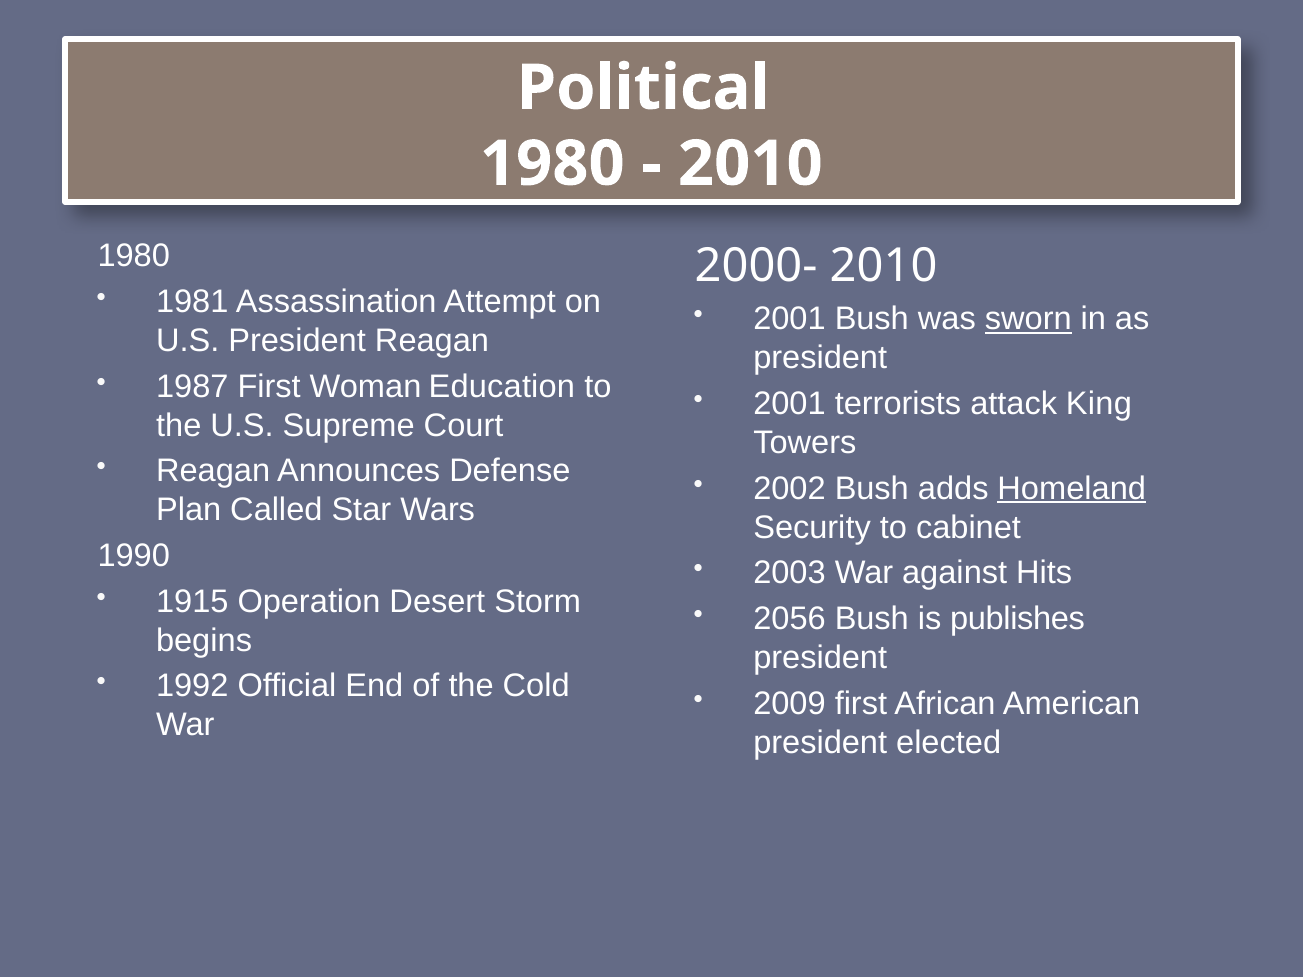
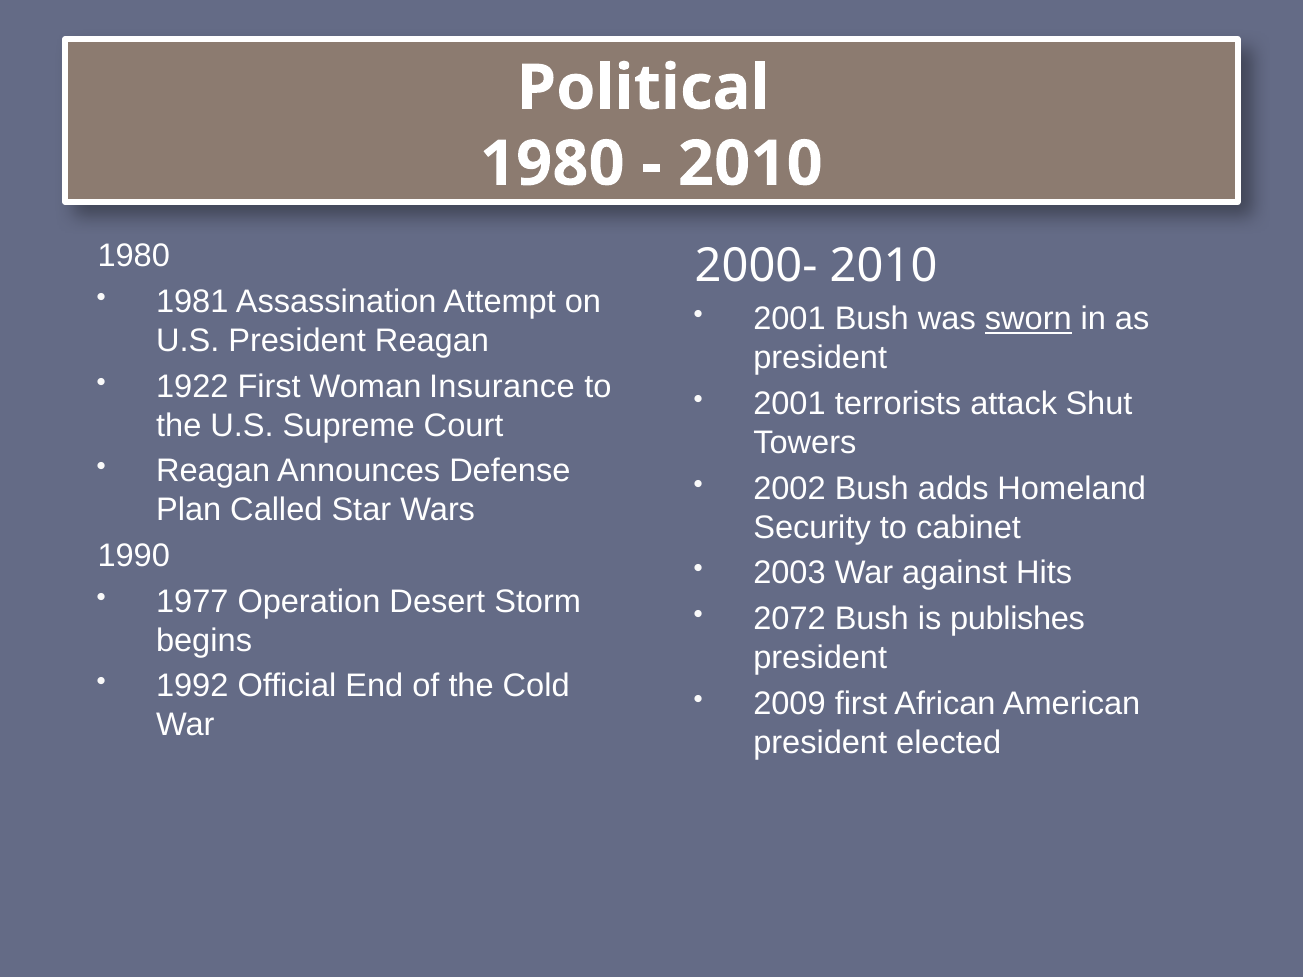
1987: 1987 -> 1922 (192, 387)
Education: Education -> Insurance (502, 387)
King: King -> Shut (1099, 404)
Homeland underline: present -> none (1072, 489)
1915: 1915 -> 1977 (192, 602)
2056: 2056 -> 2072 (790, 619)
